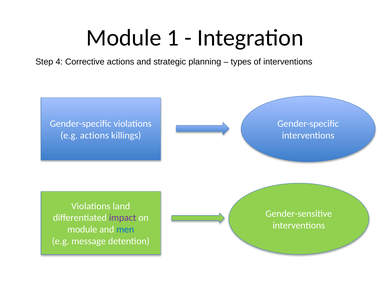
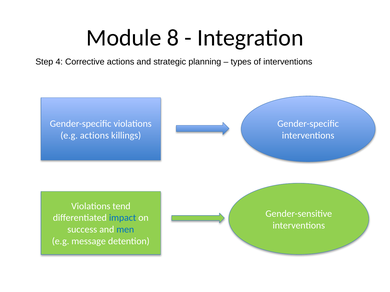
1: 1 -> 8 (173, 38)
land: land -> tend (121, 206)
impact colour: purple -> blue (123, 218)
module: module -> success (82, 230)
